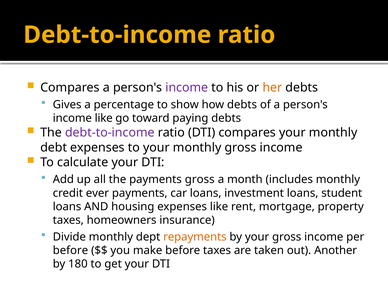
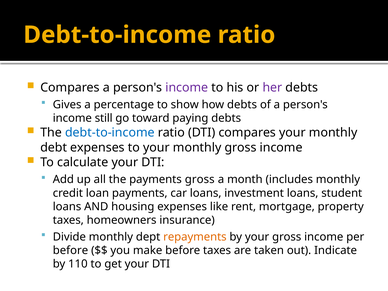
her colour: orange -> purple (272, 88)
income like: like -> still (104, 118)
debt-to-income colour: purple -> blue (110, 133)
ever: ever -> loan (97, 193)
Another: Another -> Indicate (336, 250)
180: 180 -> 110 (78, 264)
